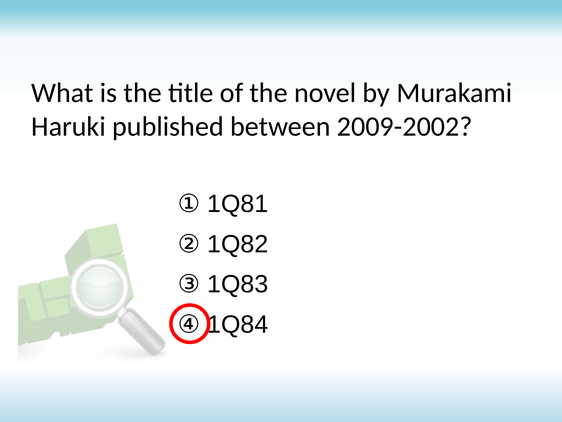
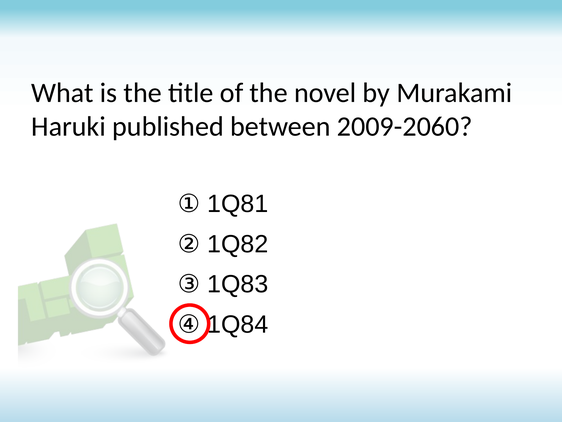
2009-2002: 2009-2002 -> 2009-2060 (405, 126)
